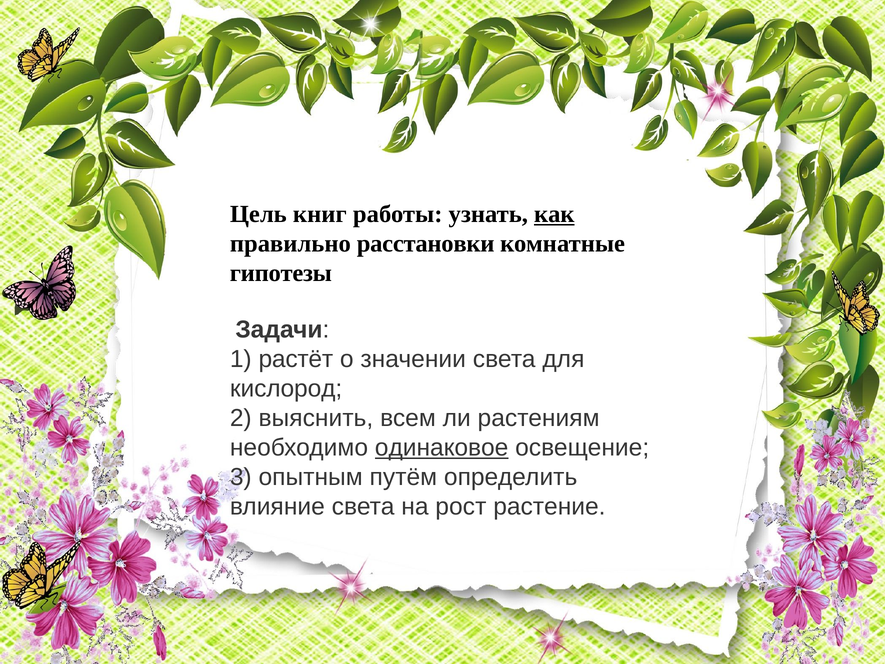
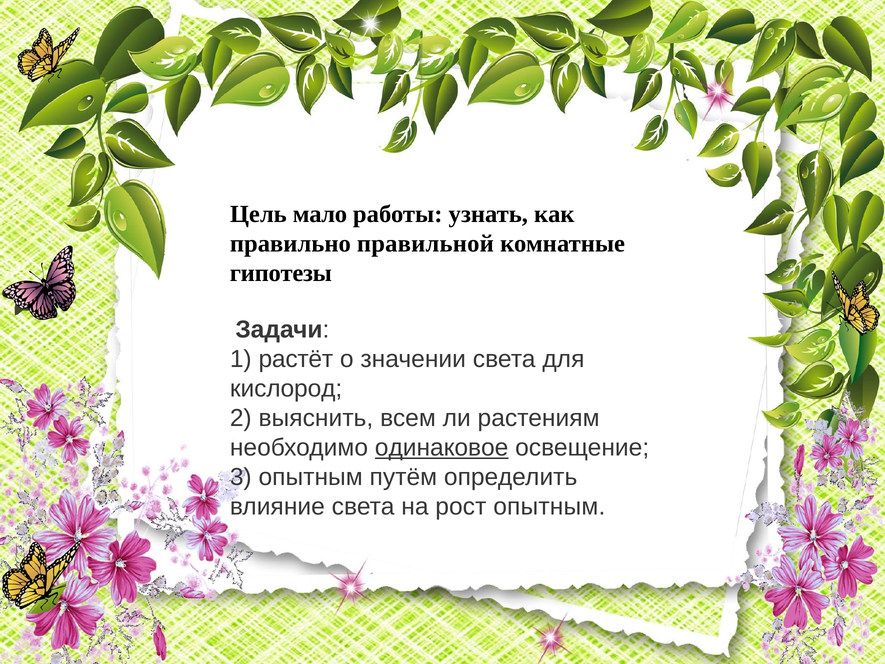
книг: книг -> мало (320, 214)
как underline: present -> none (554, 214)
расстановки: расстановки -> правильной (425, 244)
рост растение: растение -> опытным (549, 506)
